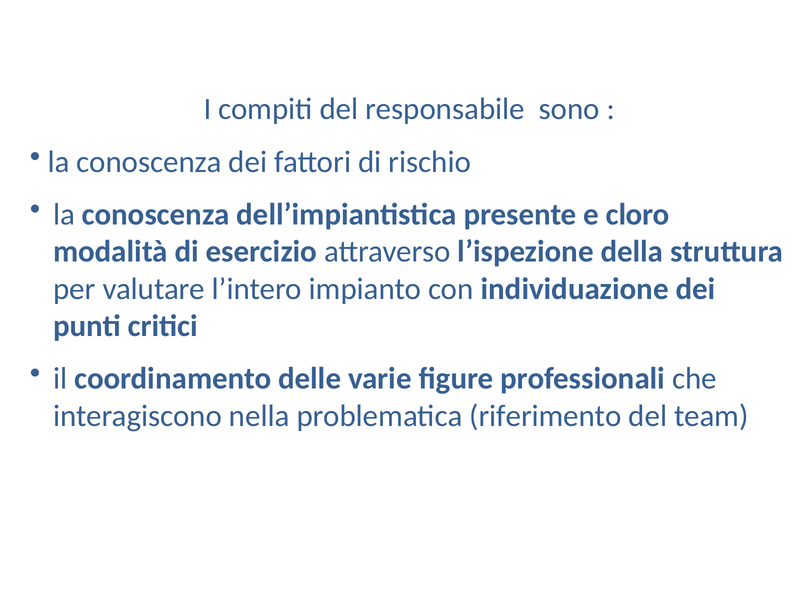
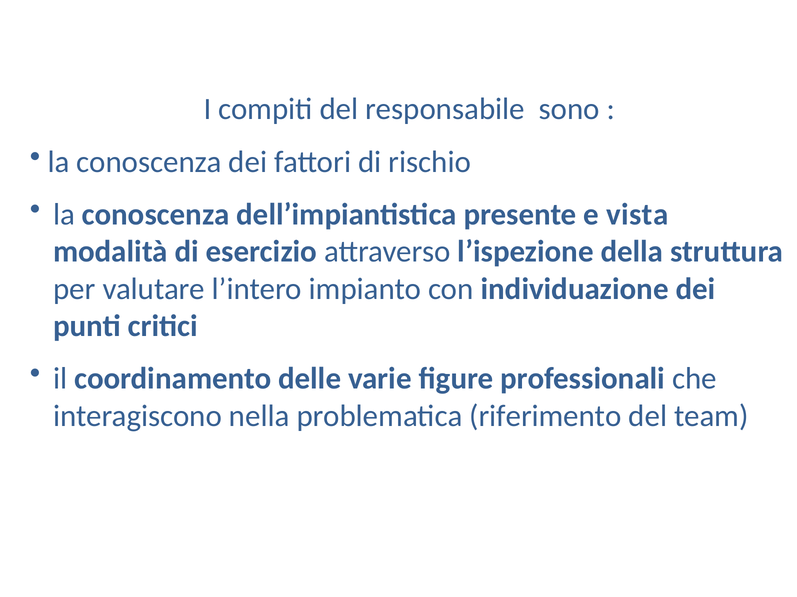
cloro: cloro -> vista (637, 215)
